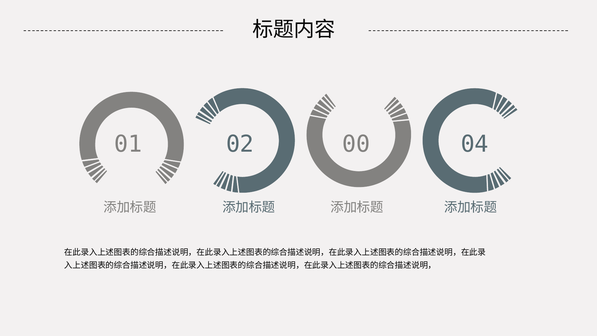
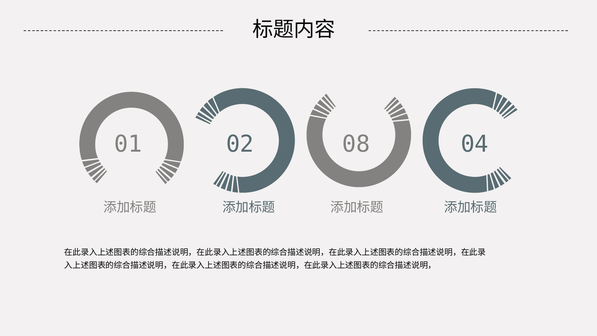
00: 00 -> 08 (356, 144)
